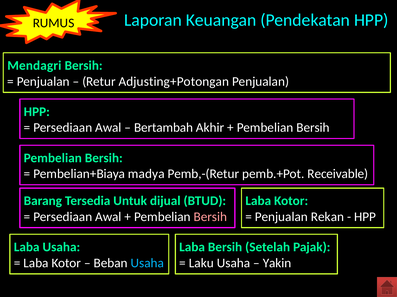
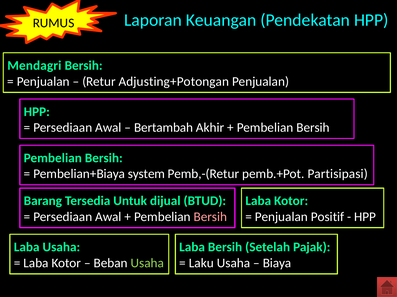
madya: madya -> system (146, 174)
Receivable: Receivable -> Partisipasi (338, 174)
Rekan: Rekan -> Positif (328, 217)
Usaha colour: light blue -> light green (147, 264)
Yakin: Yakin -> Biaya (277, 264)
